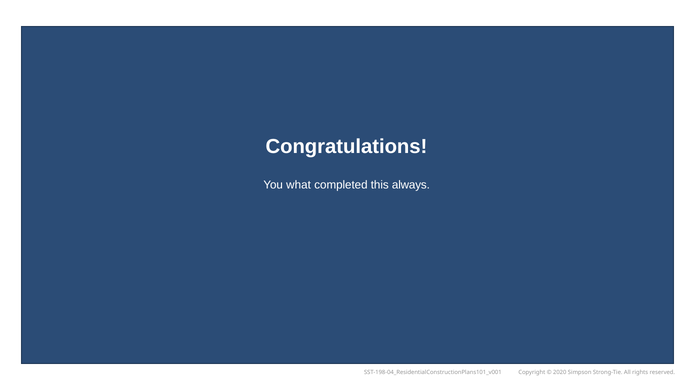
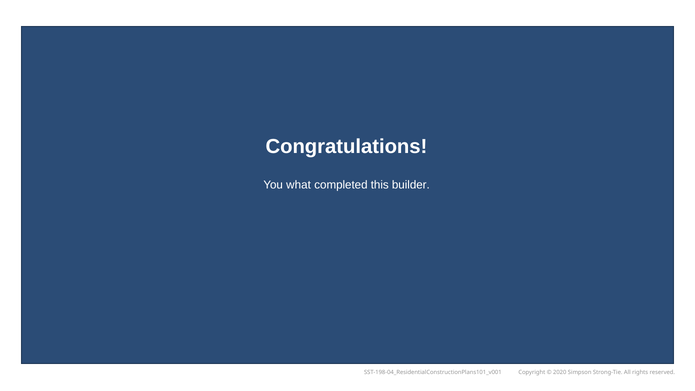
always: always -> builder (411, 185)
